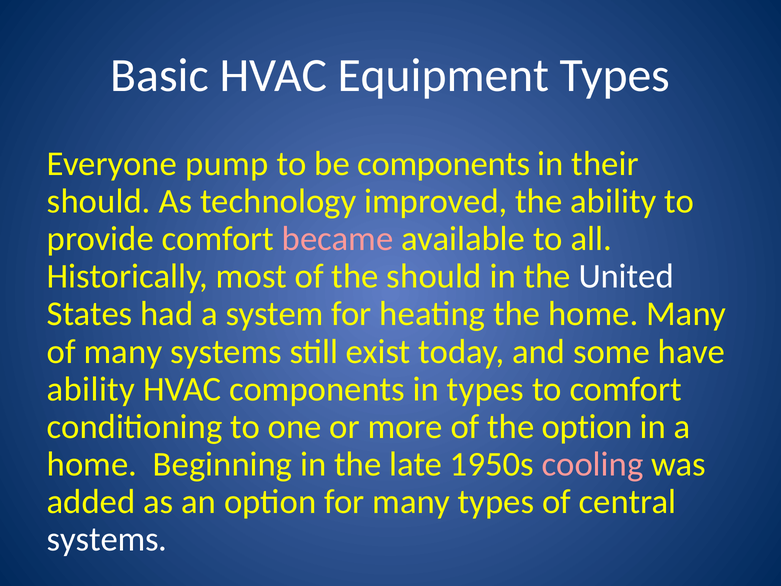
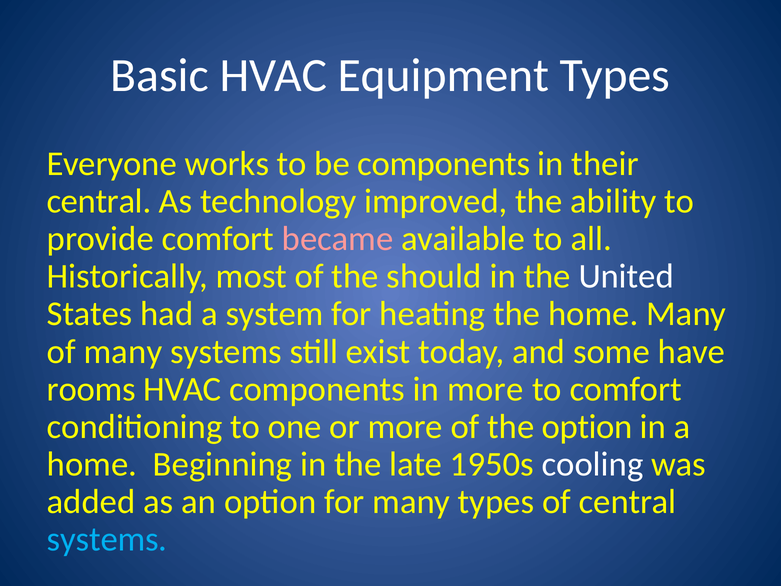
pump: pump -> works (227, 164)
should: should -> central (99, 201)
ability: ability -> rooms (91, 389)
in types: types -> more (485, 389)
cooling colour: pink -> white (593, 464)
systems colour: white -> light blue (107, 539)
